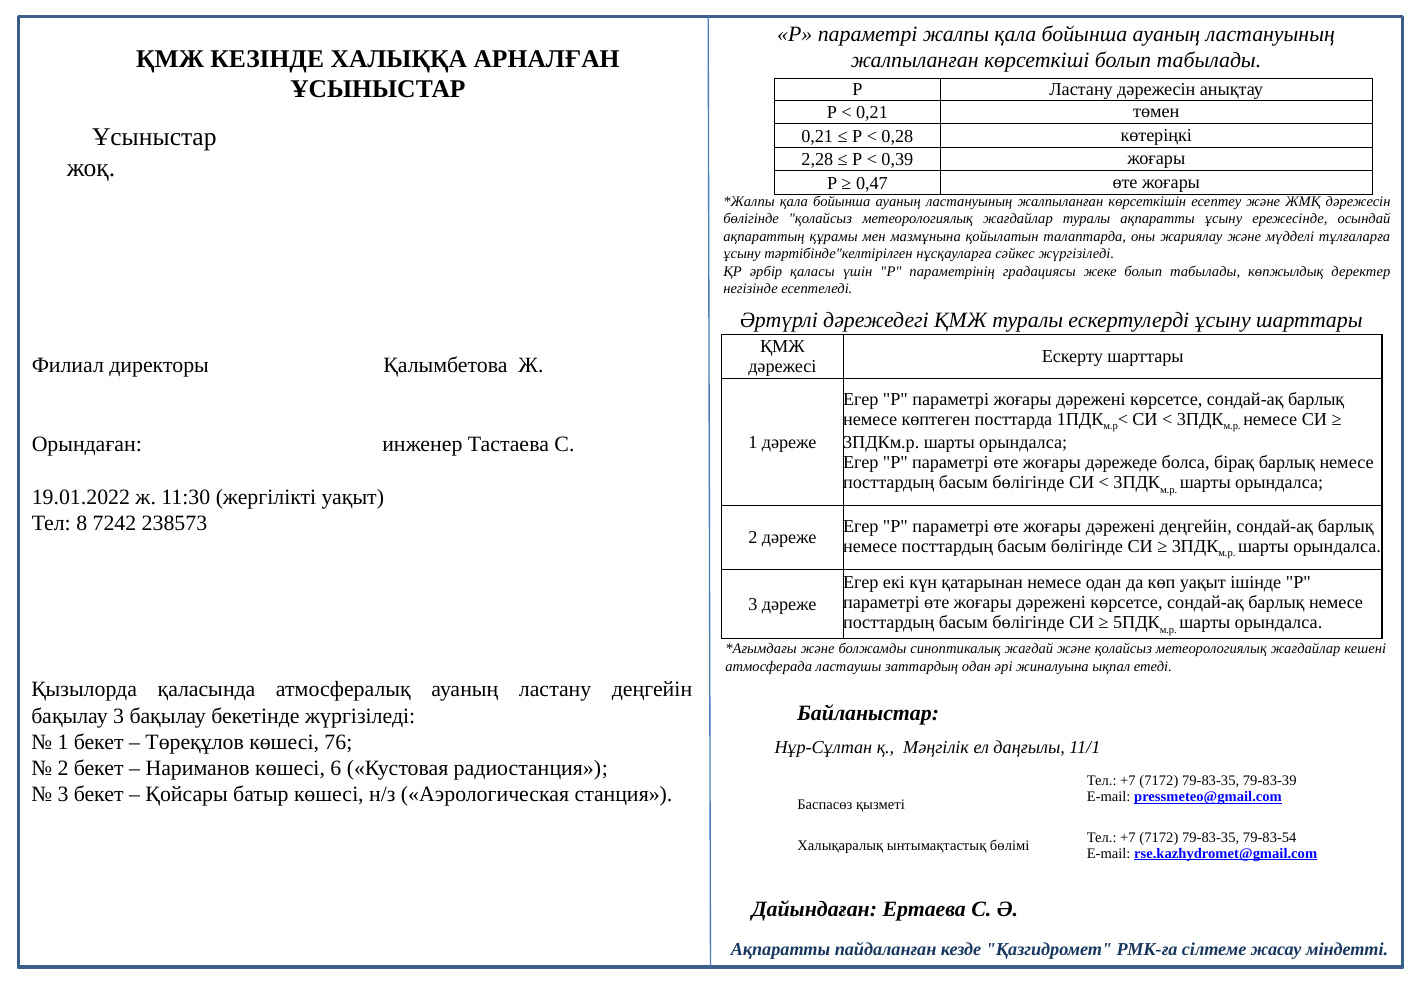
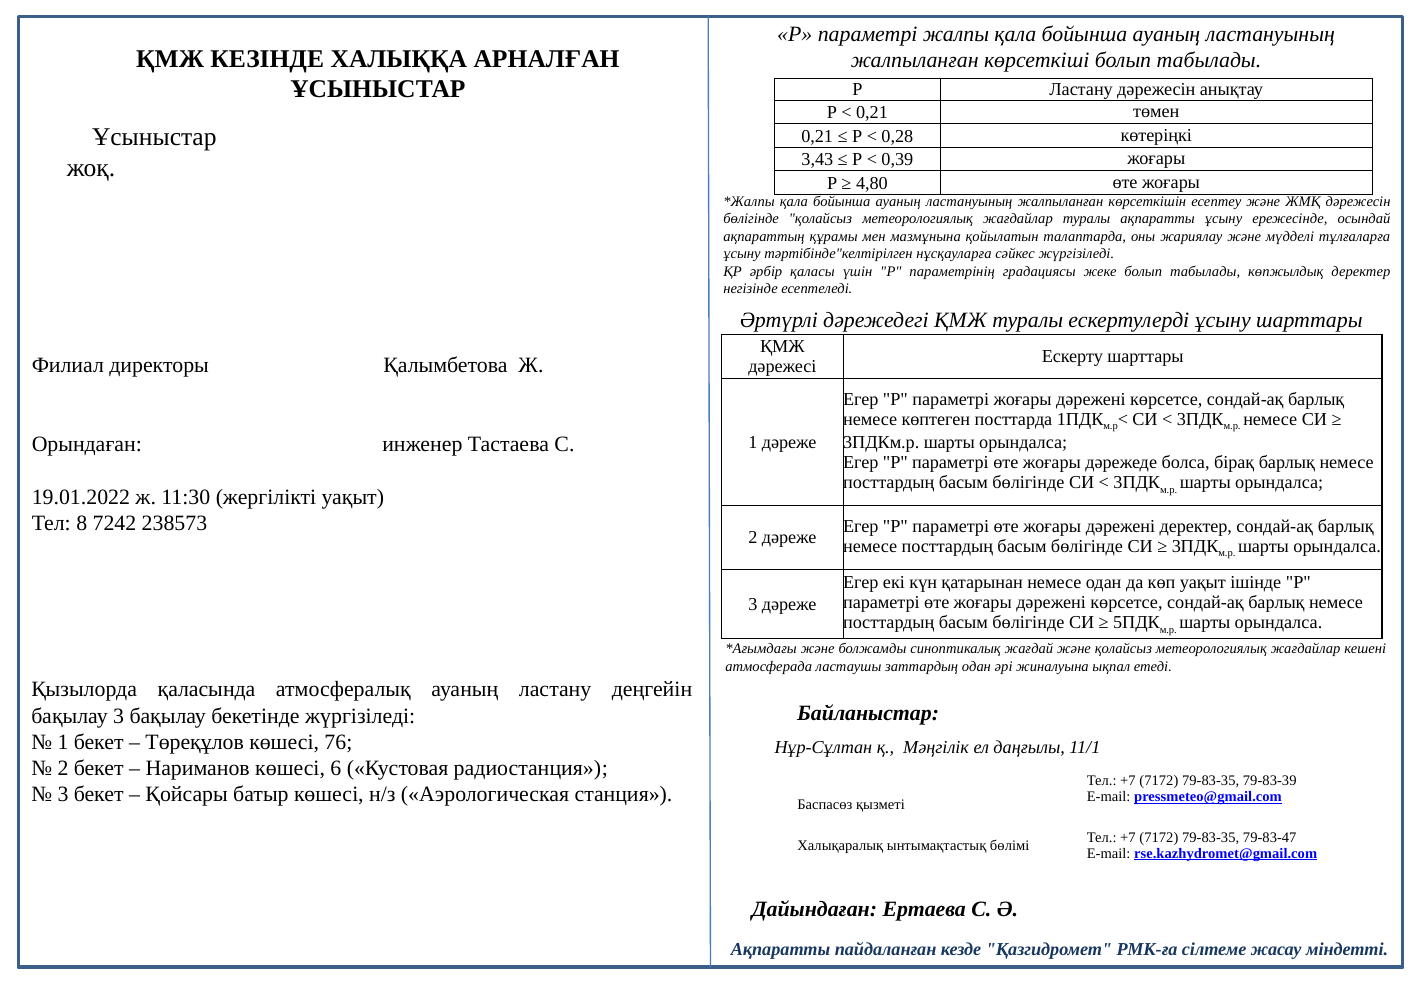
2,28: 2,28 -> 3,43 (817, 160)
0,47: 0,47 -> 4,80 (872, 183)
дәрежені деңгейін: деңгейін -> деректер (1196, 526)
79-83-54: 79-83-54 -> 79-83-47 (1270, 837)
